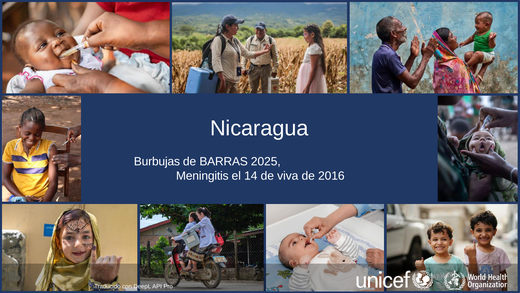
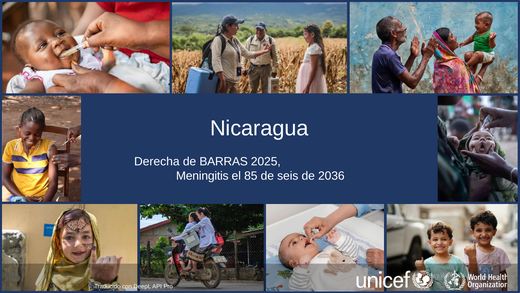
Burbujas: Burbujas -> Derecha (157, 161)
14: 14 -> 85 (251, 176)
viva: viva -> seis (288, 176)
2016: 2016 -> 2036 (331, 176)
